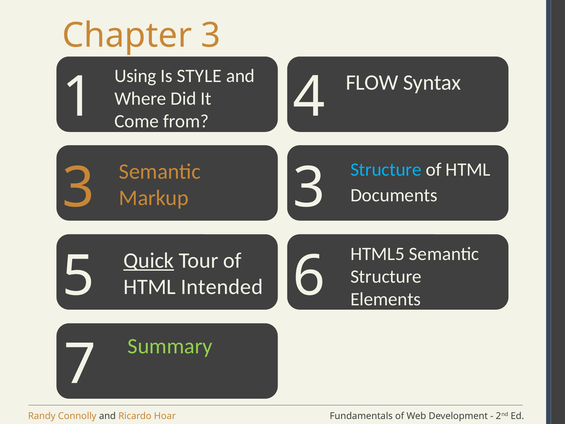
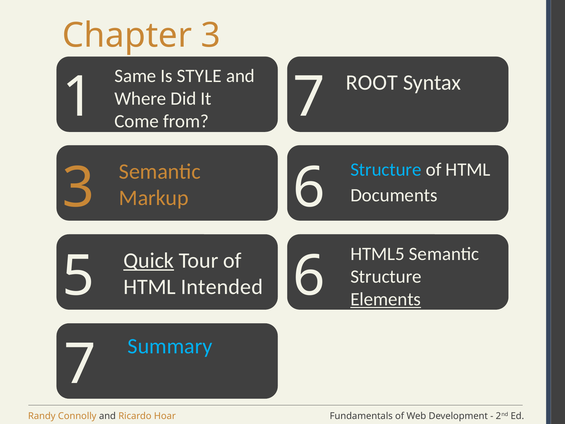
Using: Using -> Same (135, 76)
FLOW: FLOW -> ROOT (372, 83)
1 4: 4 -> 7 (309, 97)
3 3: 3 -> 6 (309, 188)
Elements underline: none -> present (386, 299)
Summary colour: light green -> light blue (170, 346)
